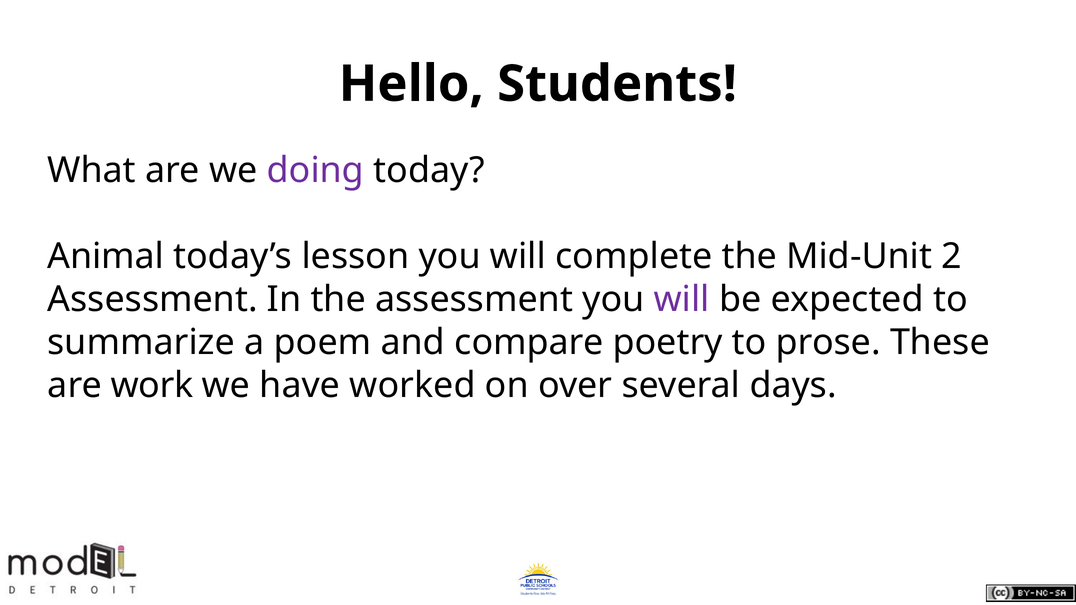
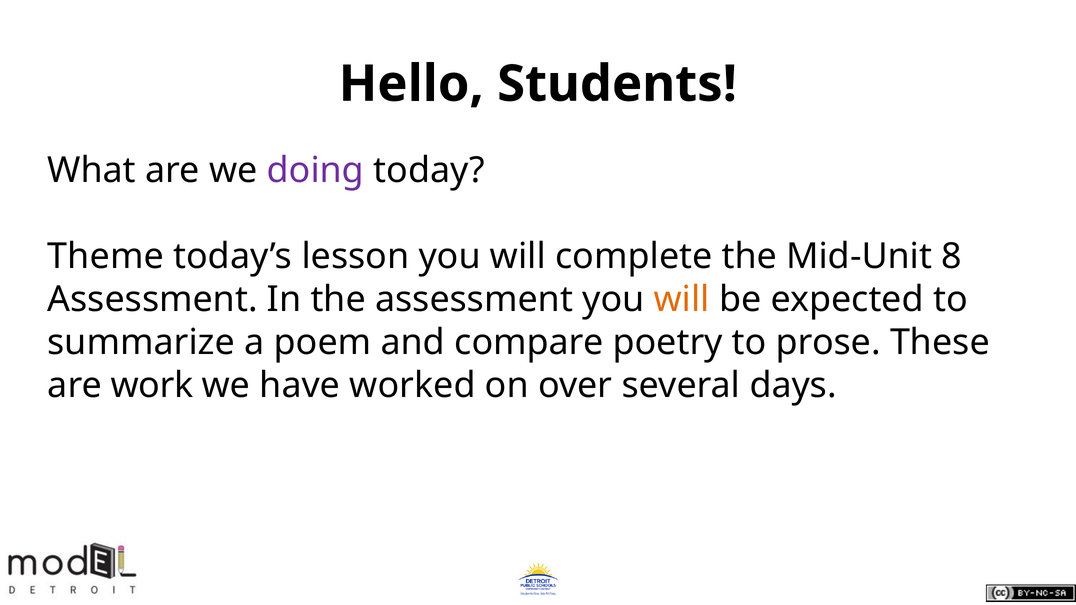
Animal: Animal -> Theme (106, 256)
2: 2 -> 8 (952, 256)
will colour: purple -> orange (682, 300)
